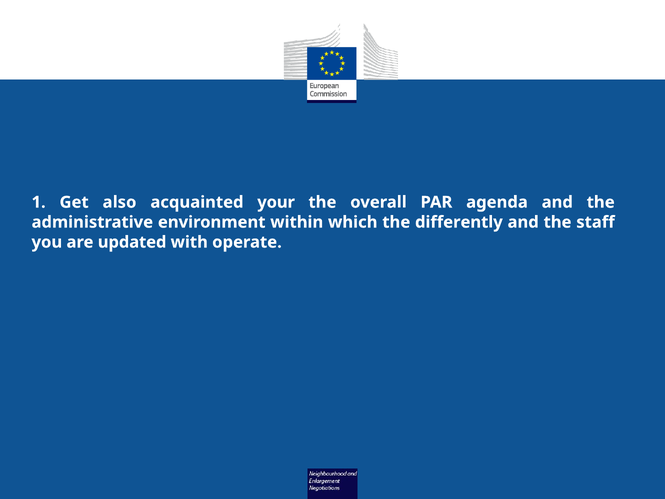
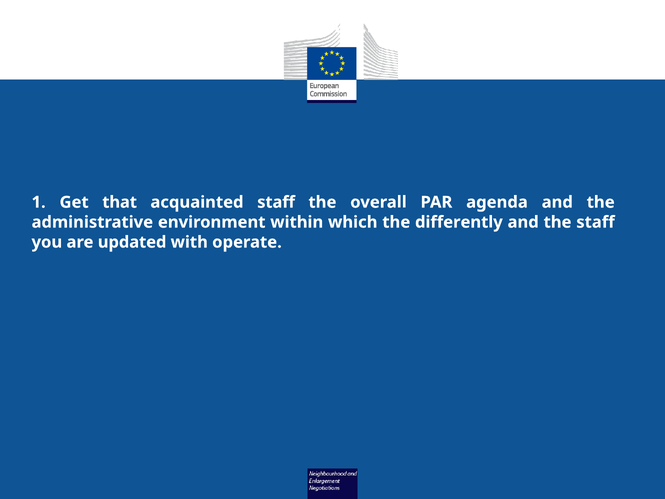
also: also -> that (120, 202)
acquainted your: your -> staff (276, 202)
